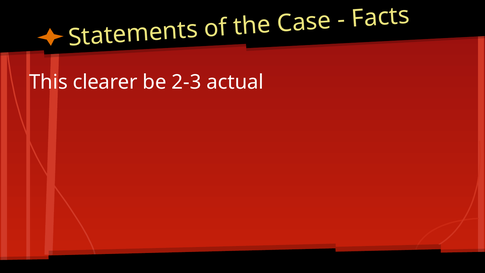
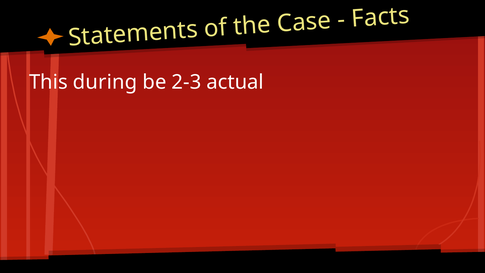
clearer: clearer -> during (105, 82)
